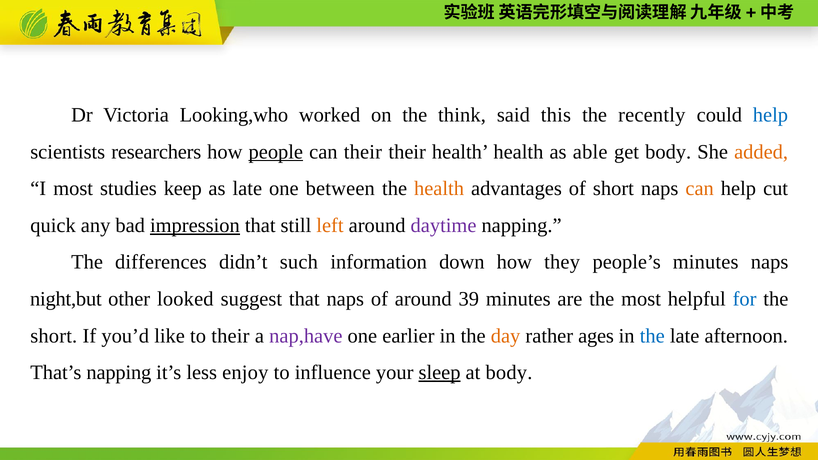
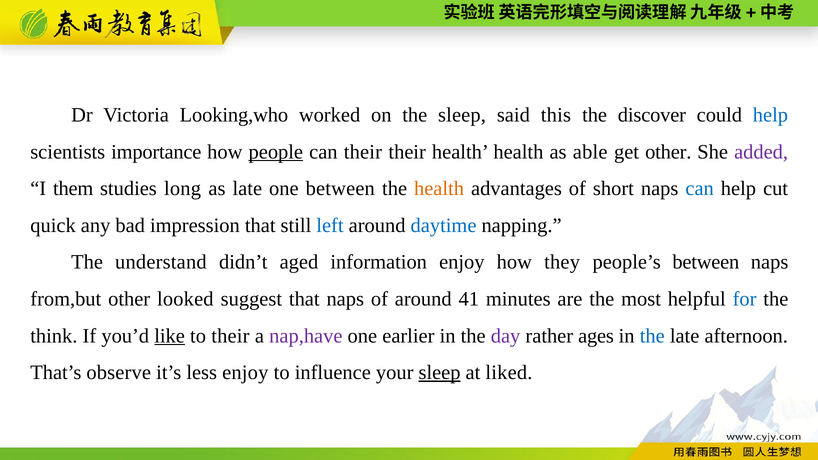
the think: think -> sleep (462, 115)
recently: recently -> discover (652, 115)
researchers: researchers -> importance (156, 152)
get body: body -> other (668, 152)
added colour: orange -> purple (761, 152)
I most: most -> them (73, 189)
keep: keep -> long (183, 189)
can colour: orange -> blue (700, 189)
impression underline: present -> none (195, 225)
left colour: orange -> blue (330, 225)
daytime colour: purple -> blue (444, 225)
differences: differences -> understand (161, 262)
such: such -> aged (299, 262)
information down: down -> enjoy (462, 262)
people’s minutes: minutes -> between (706, 262)
night,but: night,but -> from,but (66, 299)
39: 39 -> 41 (469, 299)
short: short -> think (54, 336)
like underline: none -> present (170, 336)
day colour: orange -> purple (506, 336)
That’s napping: napping -> observe (119, 373)
at body: body -> liked (509, 373)
